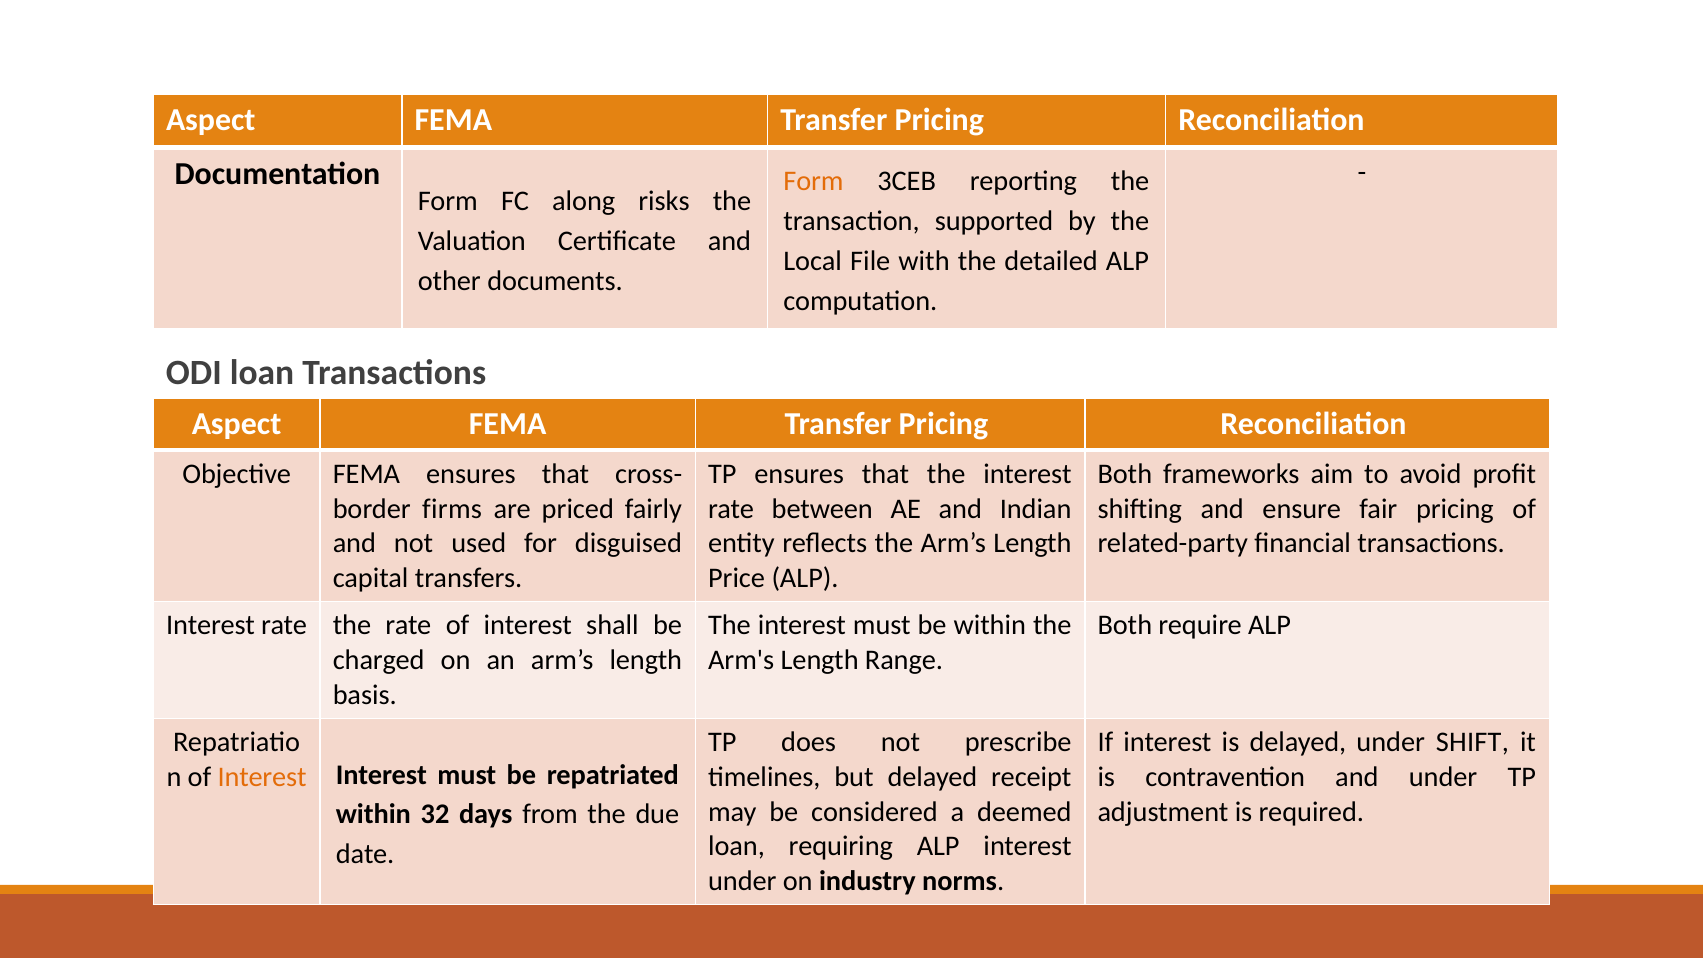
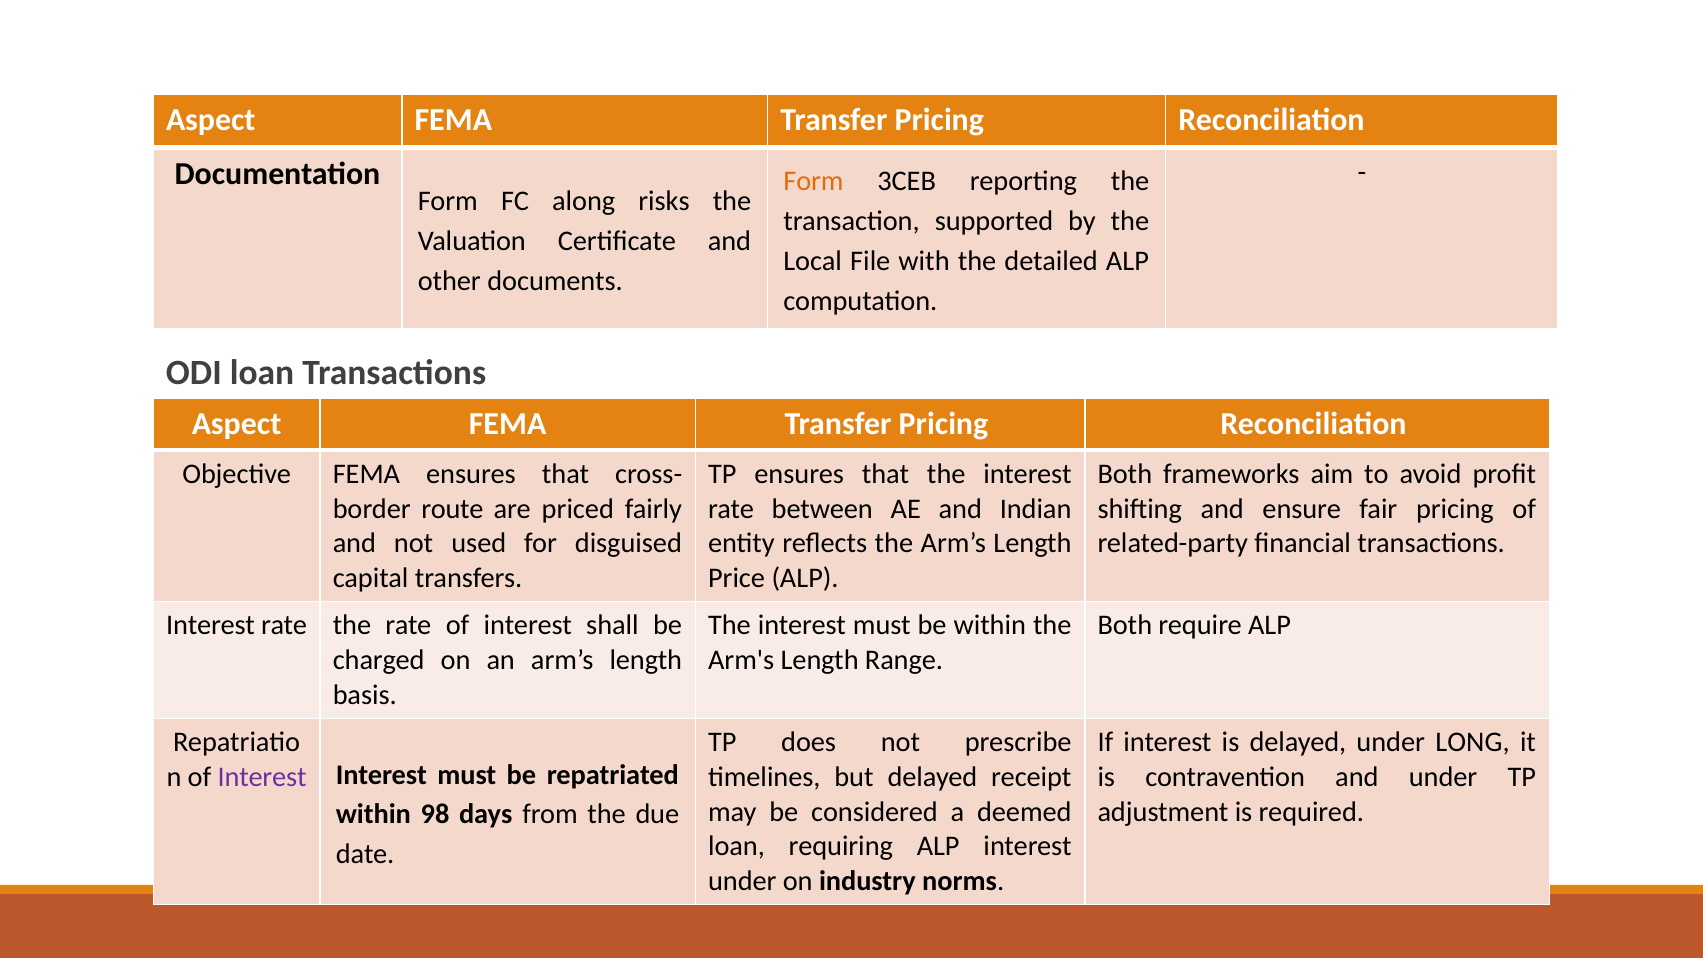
firms: firms -> route (452, 509)
SHIFT: SHIFT -> LONG (1472, 742)
Interest colour: orange -> purple (262, 777)
32: 32 -> 98 (435, 814)
